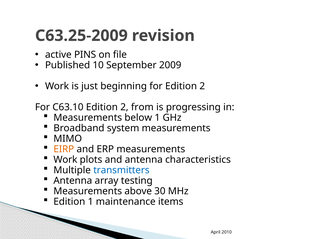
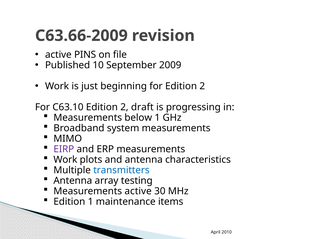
C63.25-2009: C63.25-2009 -> C63.66-2009 (81, 36)
from: from -> draft (142, 107)
EIRP colour: orange -> purple (64, 149)
Measurements above: above -> active (138, 191)
